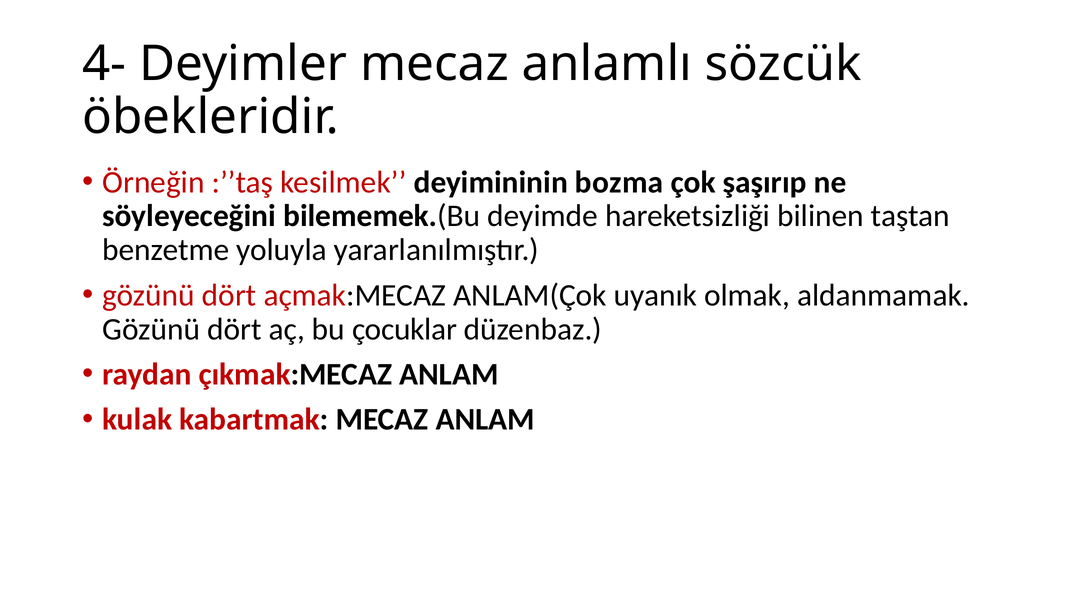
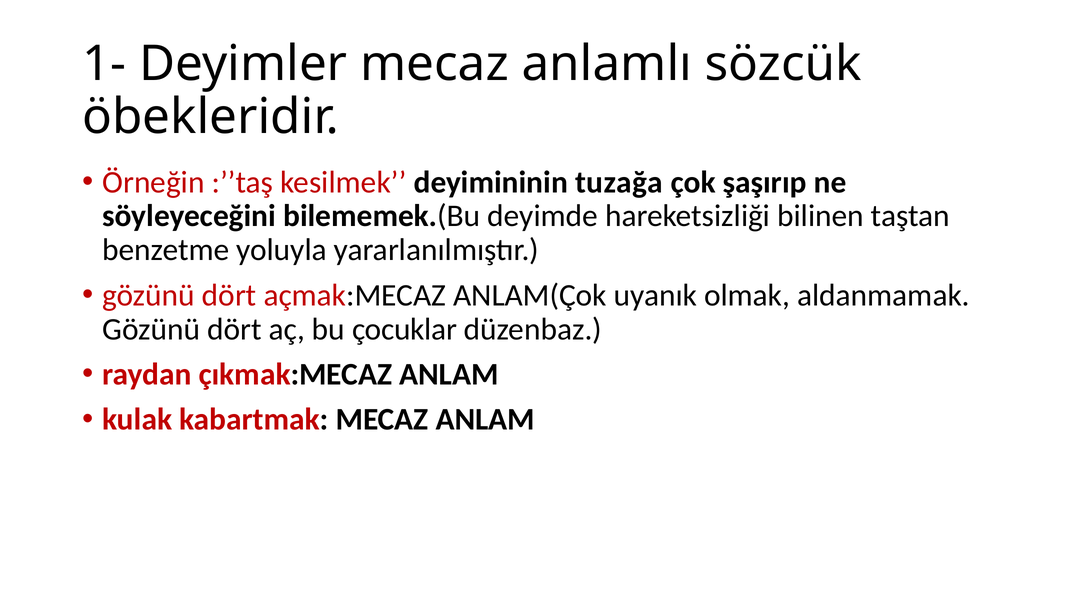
4-: 4- -> 1- (104, 64)
bozma: bozma -> tuzağa (619, 182)
